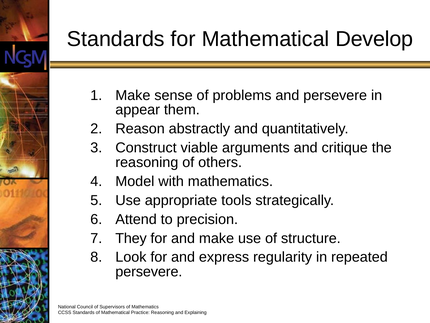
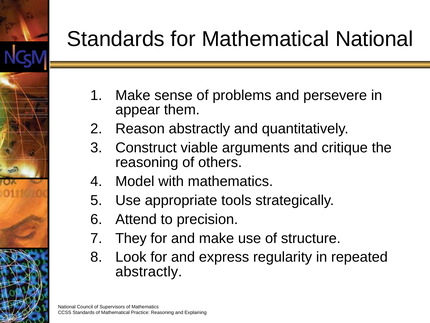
Mathematical Develop: Develop -> National (374, 39)
persevere: persevere -> abstractly (149, 271)
